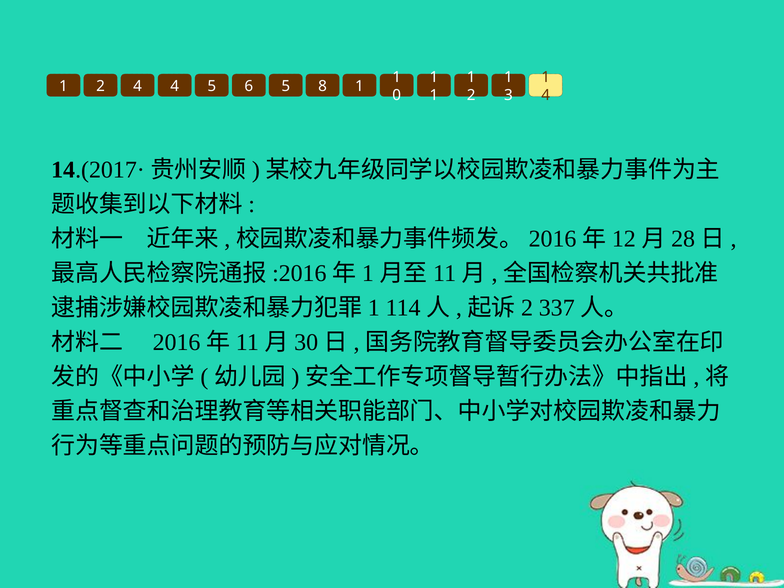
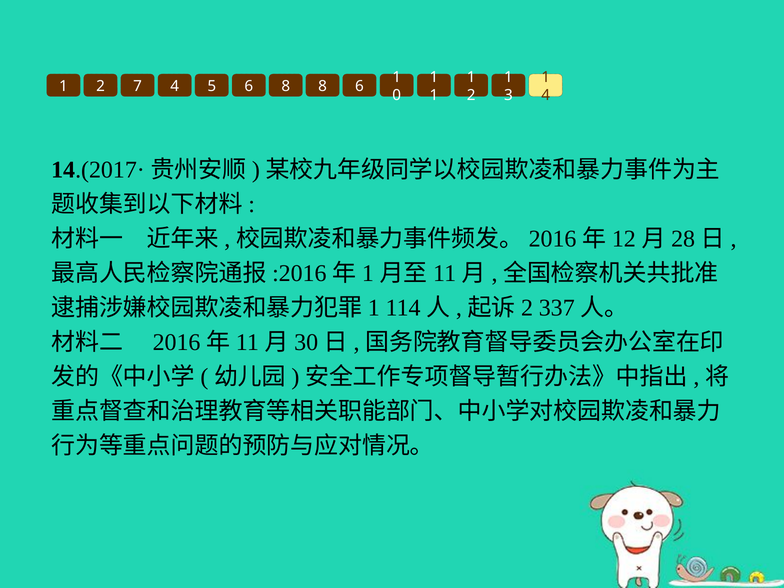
2 4: 4 -> 7 (138, 86)
6 5: 5 -> 8 (286, 86)
8 1: 1 -> 6 (359, 86)
